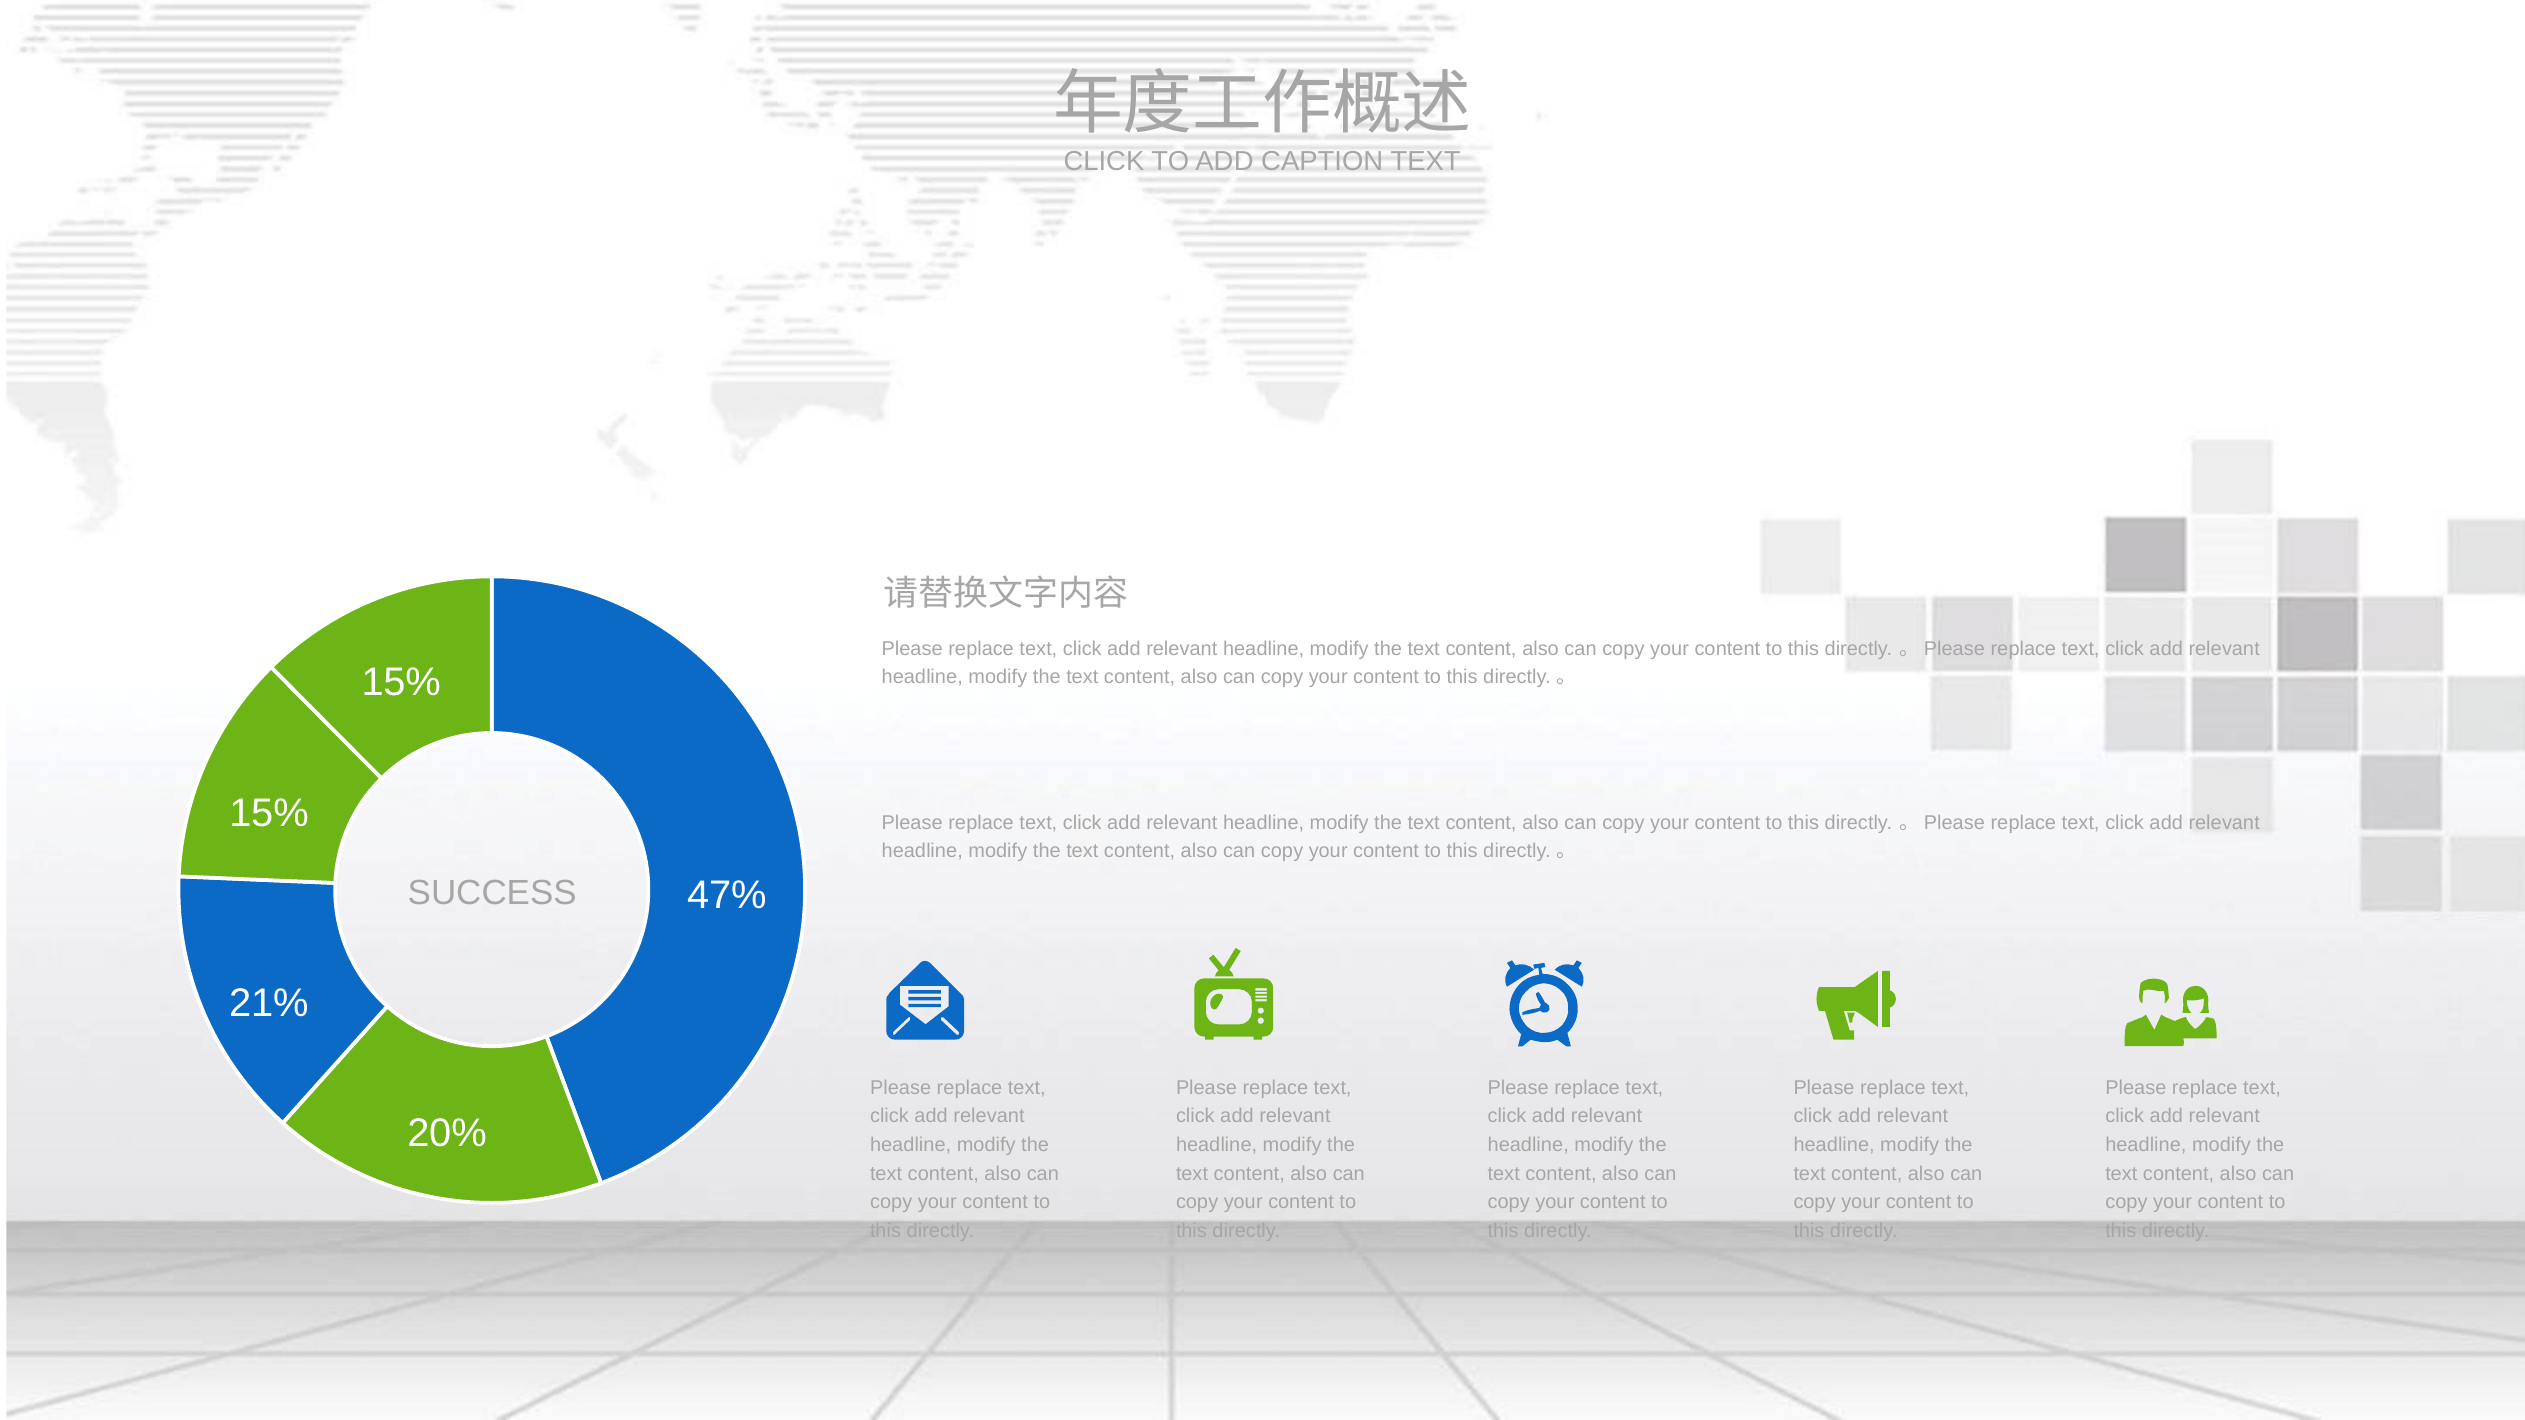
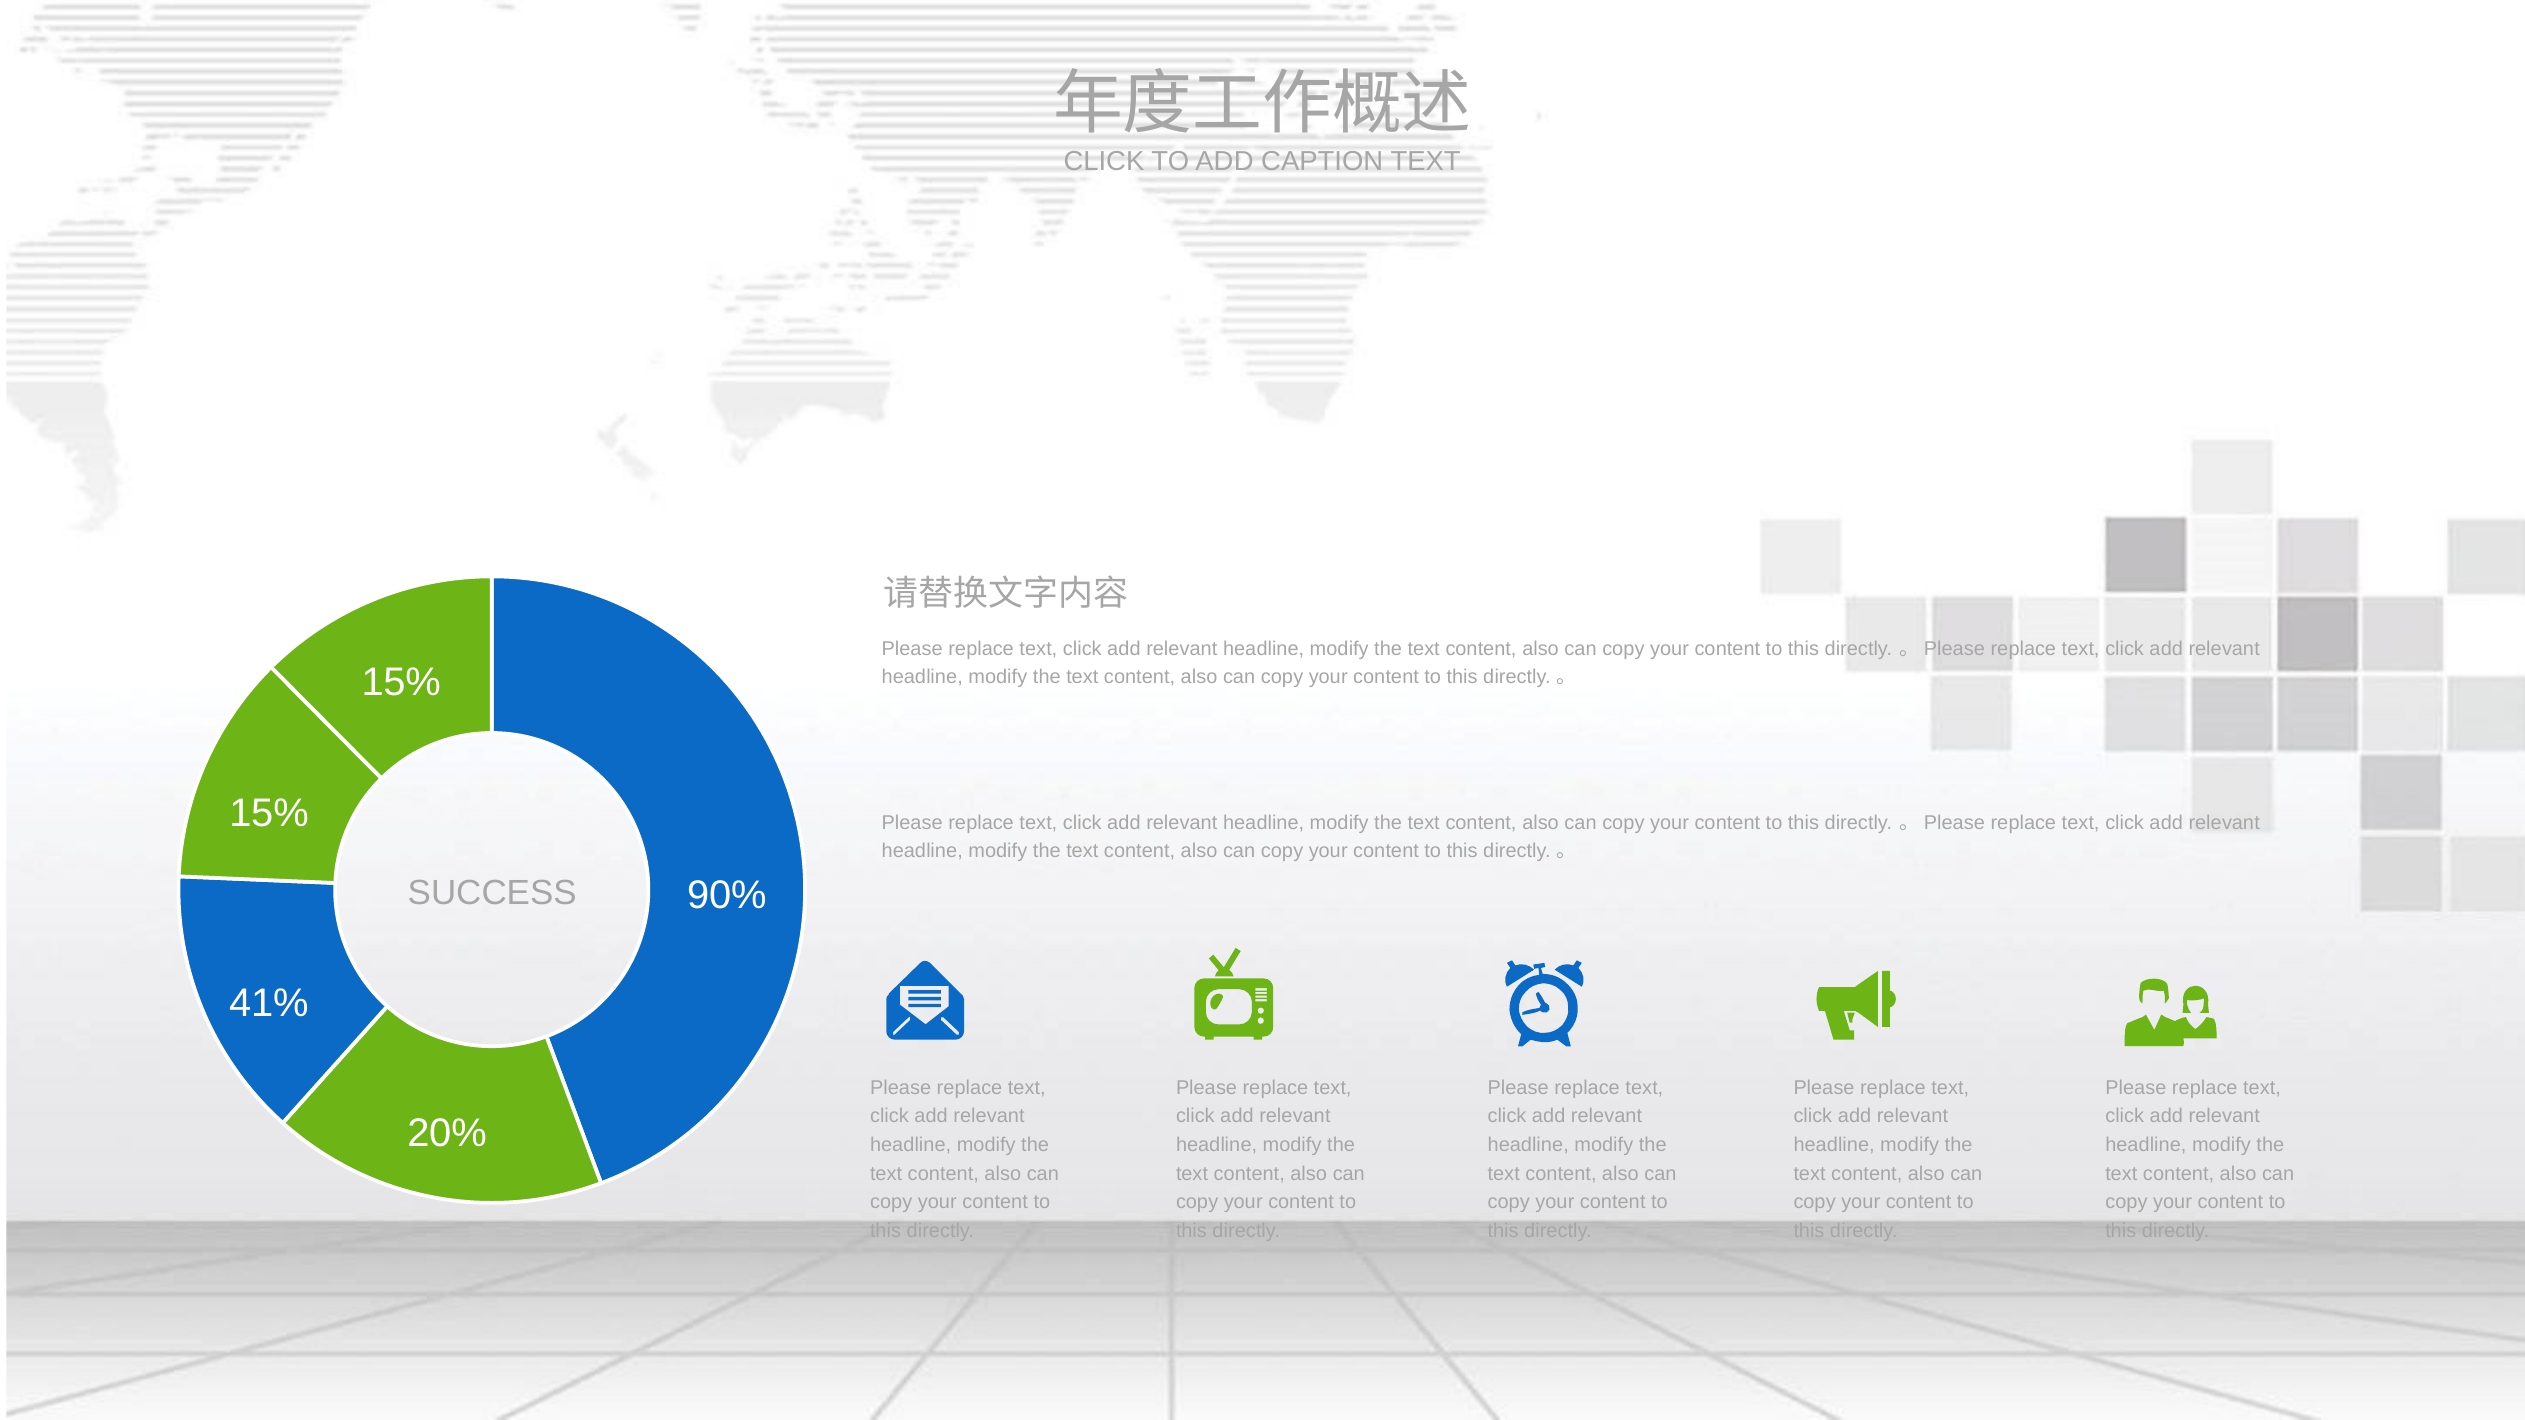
47%: 47% -> 90% (727, 896)
21%: 21% -> 41% (269, 1004)
